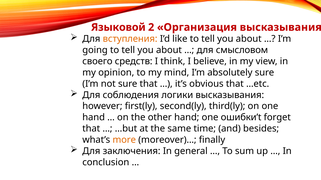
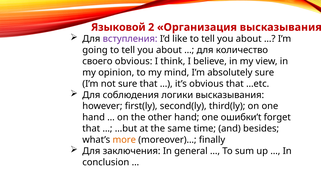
вступления colour: orange -> purple (130, 39)
смысловом: смысловом -> количество (242, 50)
своего средств: средств -> obvious (134, 62)
